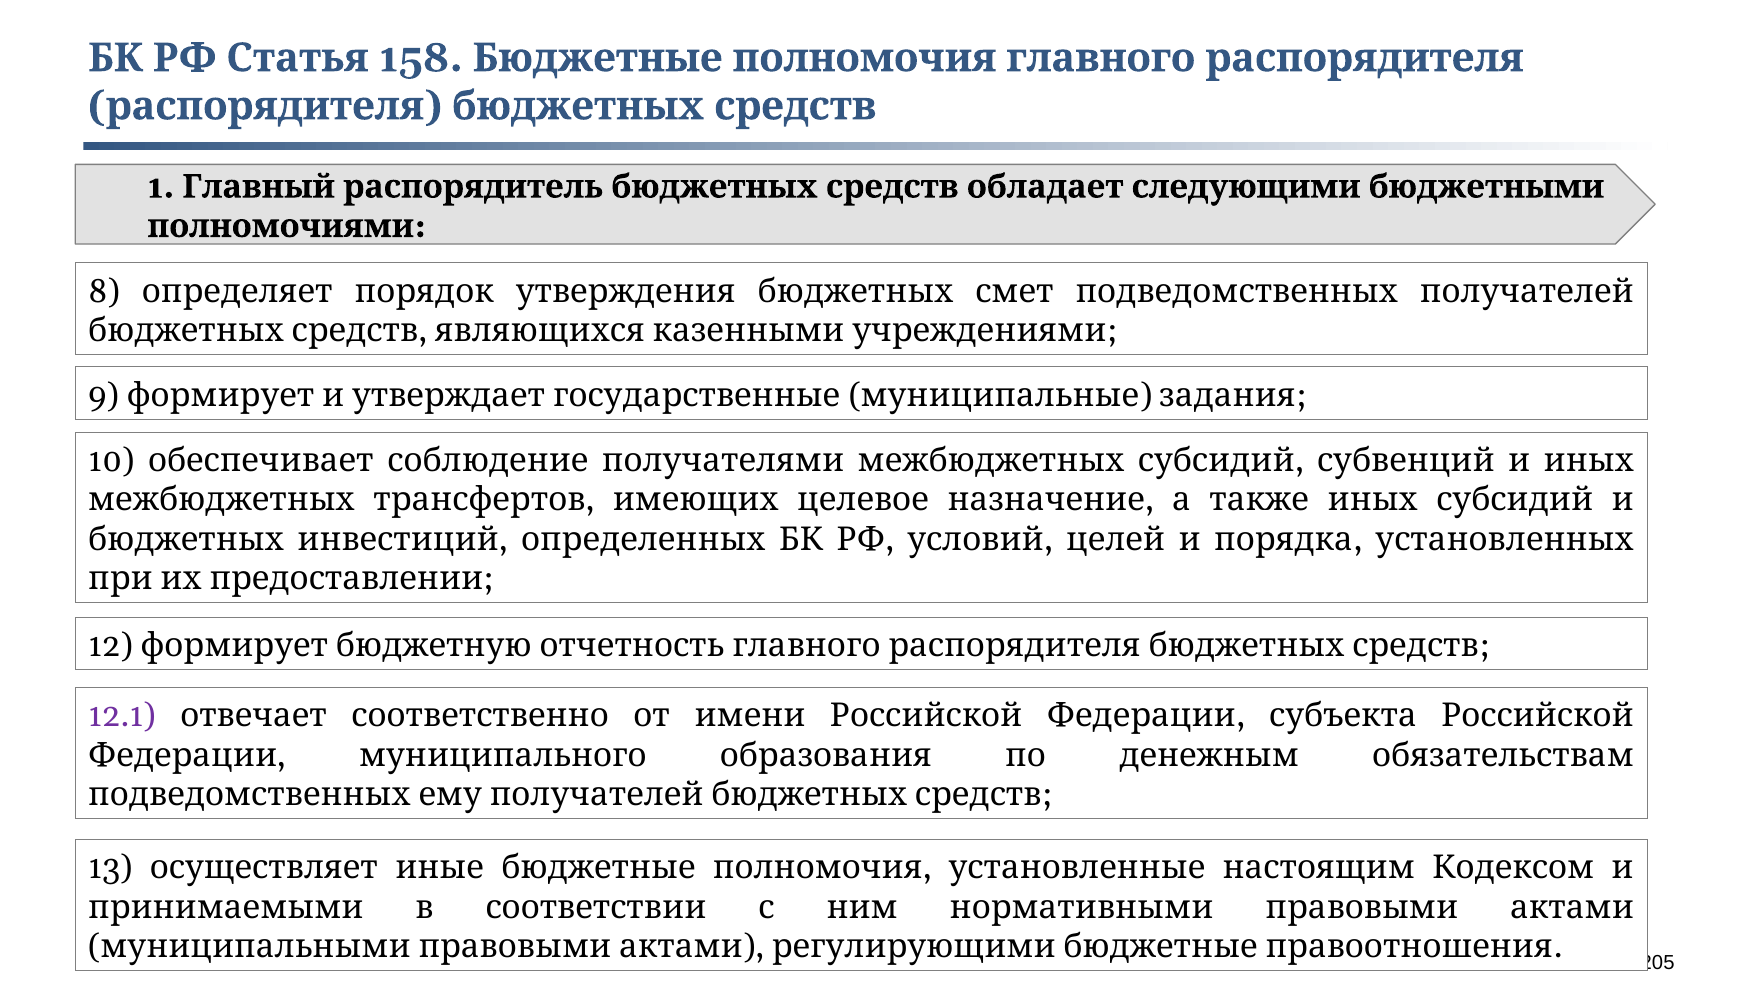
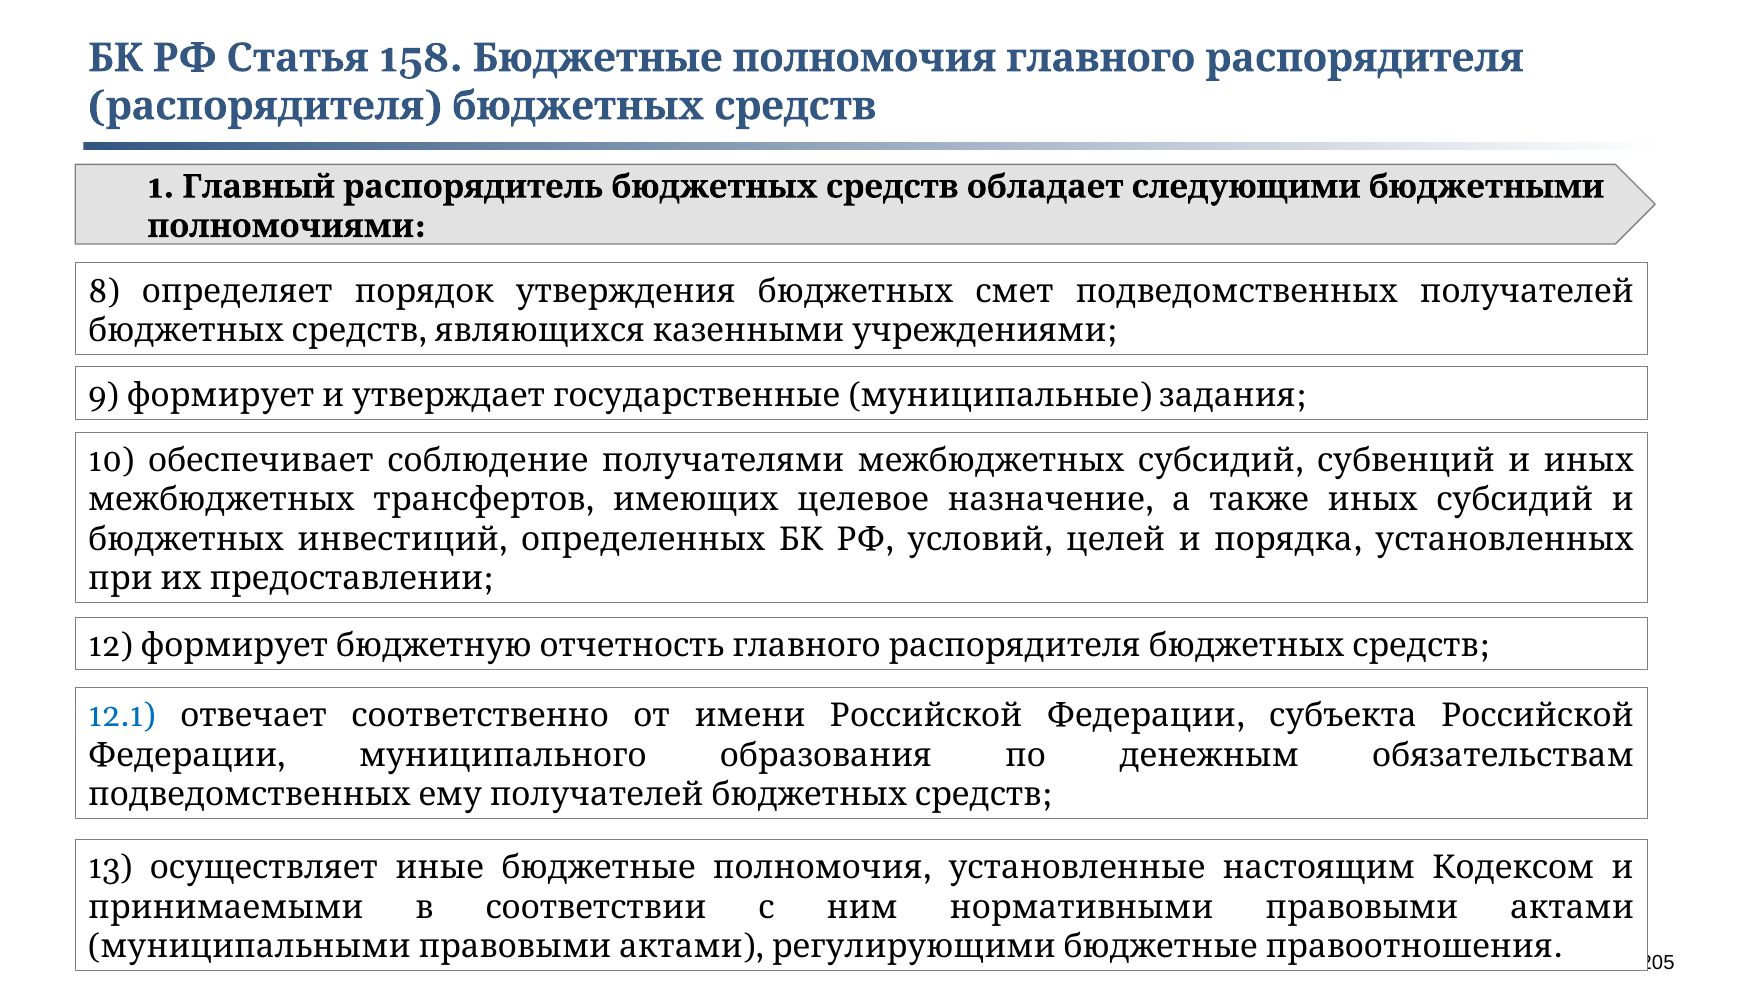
12.1 colour: purple -> blue (122, 716)
